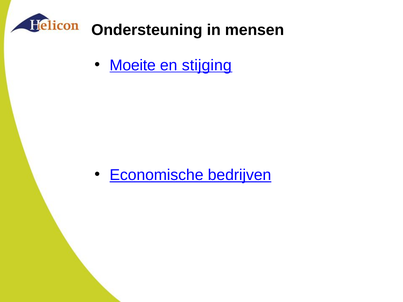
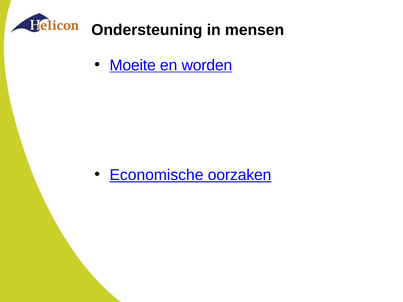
stijging: stijging -> worden (207, 65)
bedrijven: bedrijven -> oorzaken (240, 175)
